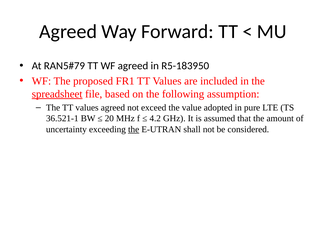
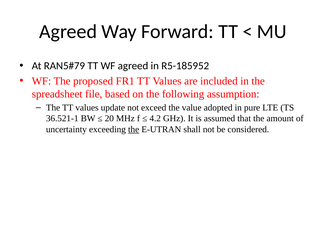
R5-183950: R5-183950 -> R5-185952 (185, 66)
spreadsheet underline: present -> none (57, 94)
values agreed: agreed -> update (113, 108)
